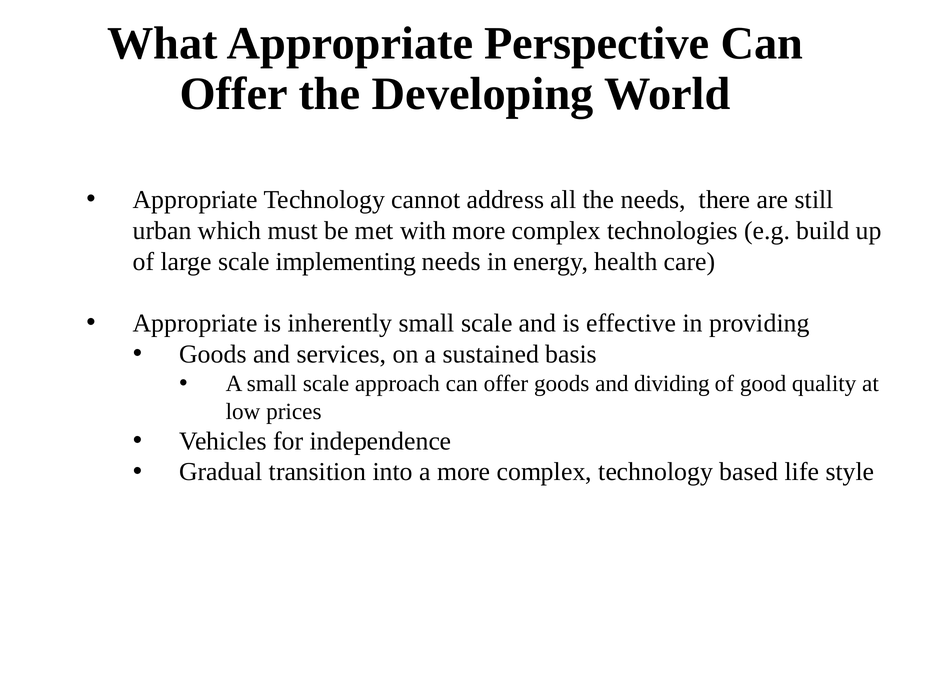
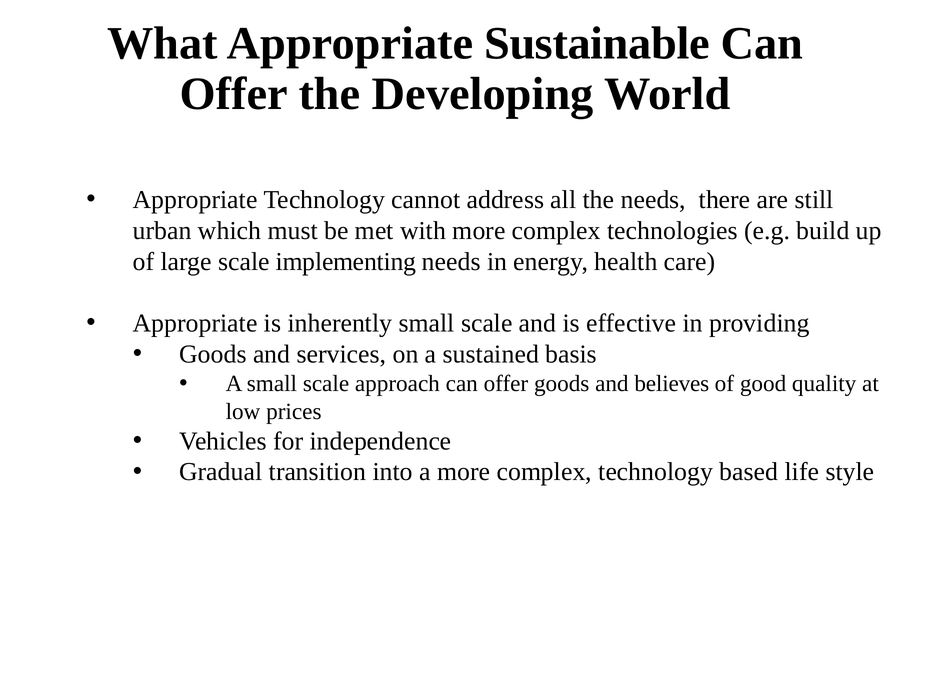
Perspective: Perspective -> Sustainable (597, 44)
dividing: dividing -> believes (672, 384)
